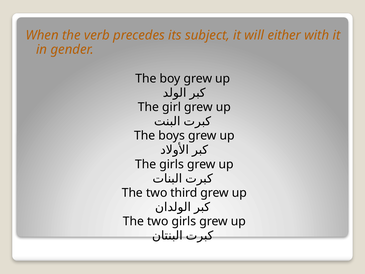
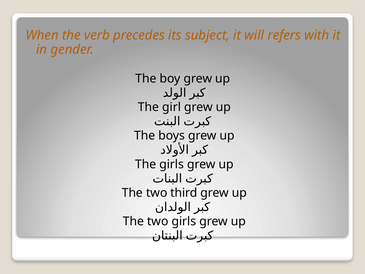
either: either -> refers (284, 35)
